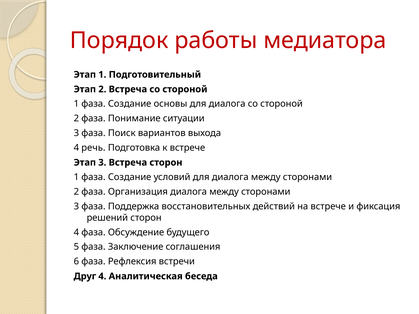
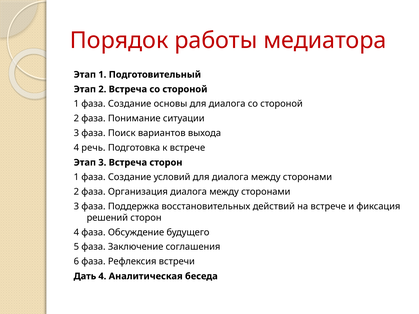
Друг: Друг -> Дать (85, 276)
